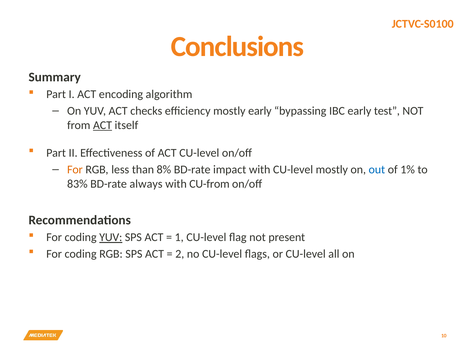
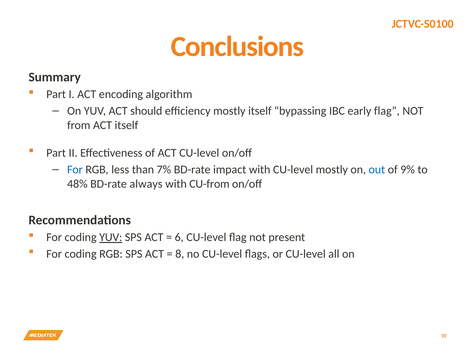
checks: checks -> should (146, 111)
mostly early: early -> itself (260, 111)
early test: test -> flag (387, 111)
ACT underline: present -> none (103, 125)
For colour: orange -> blue (75, 170)
8%: 8% -> 7% (164, 170)
1%: 1% -> 9% (408, 170)
83%: 83% -> 48% (77, 184)
1: 1 -> 6 (179, 238)
2: 2 -> 8 (180, 254)
